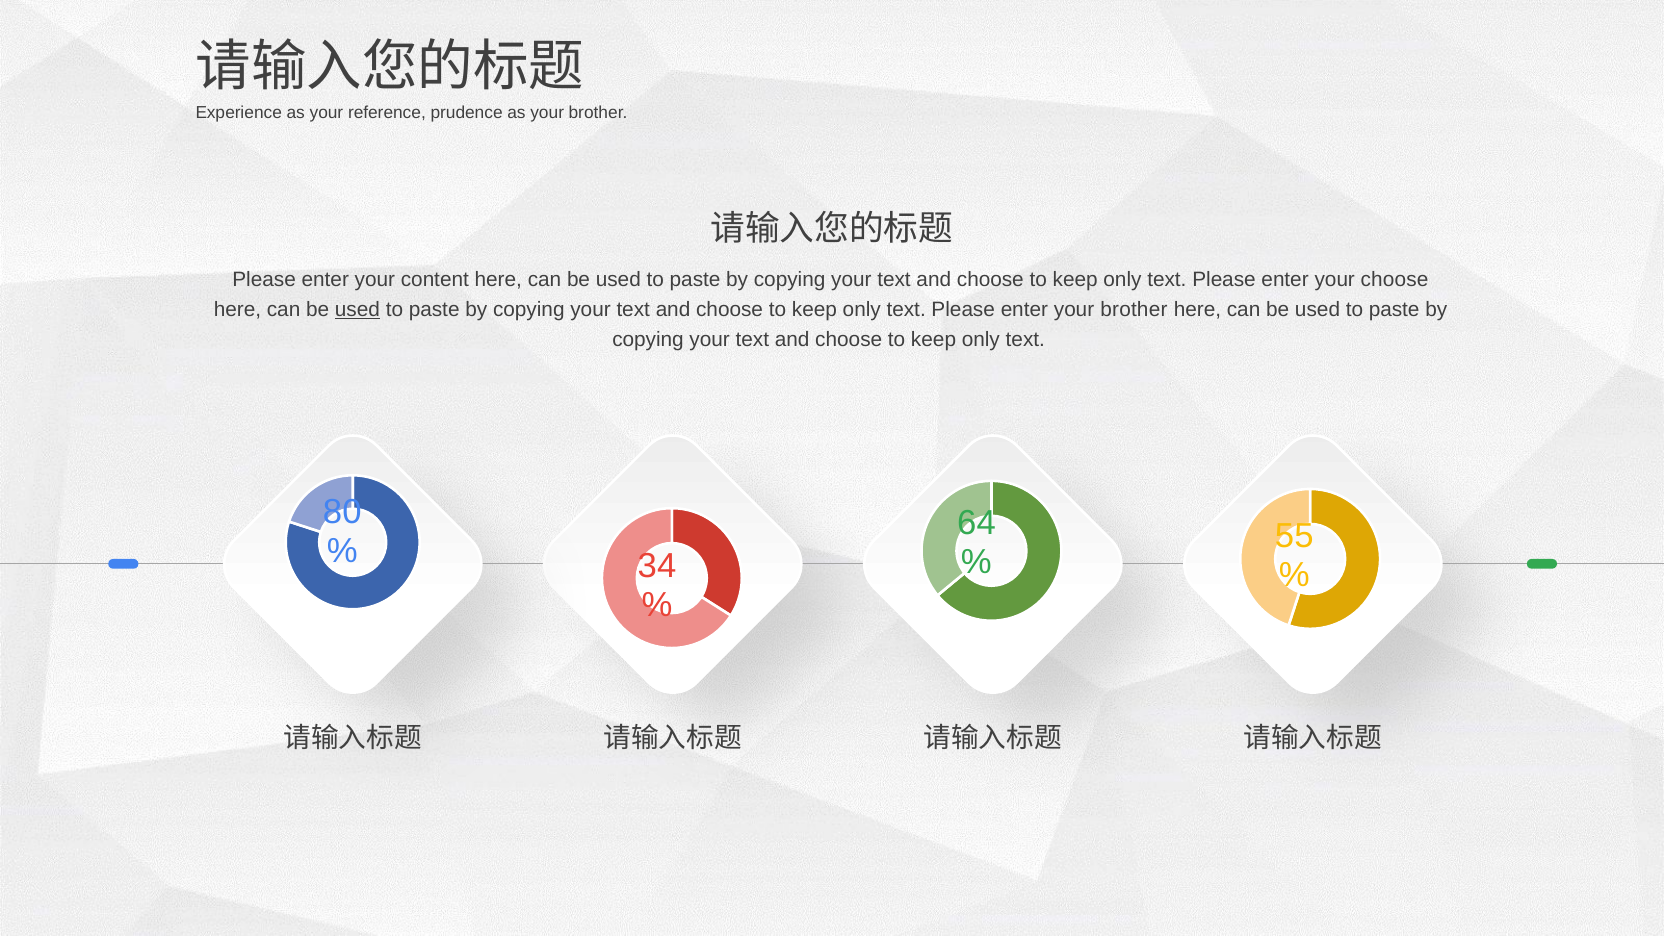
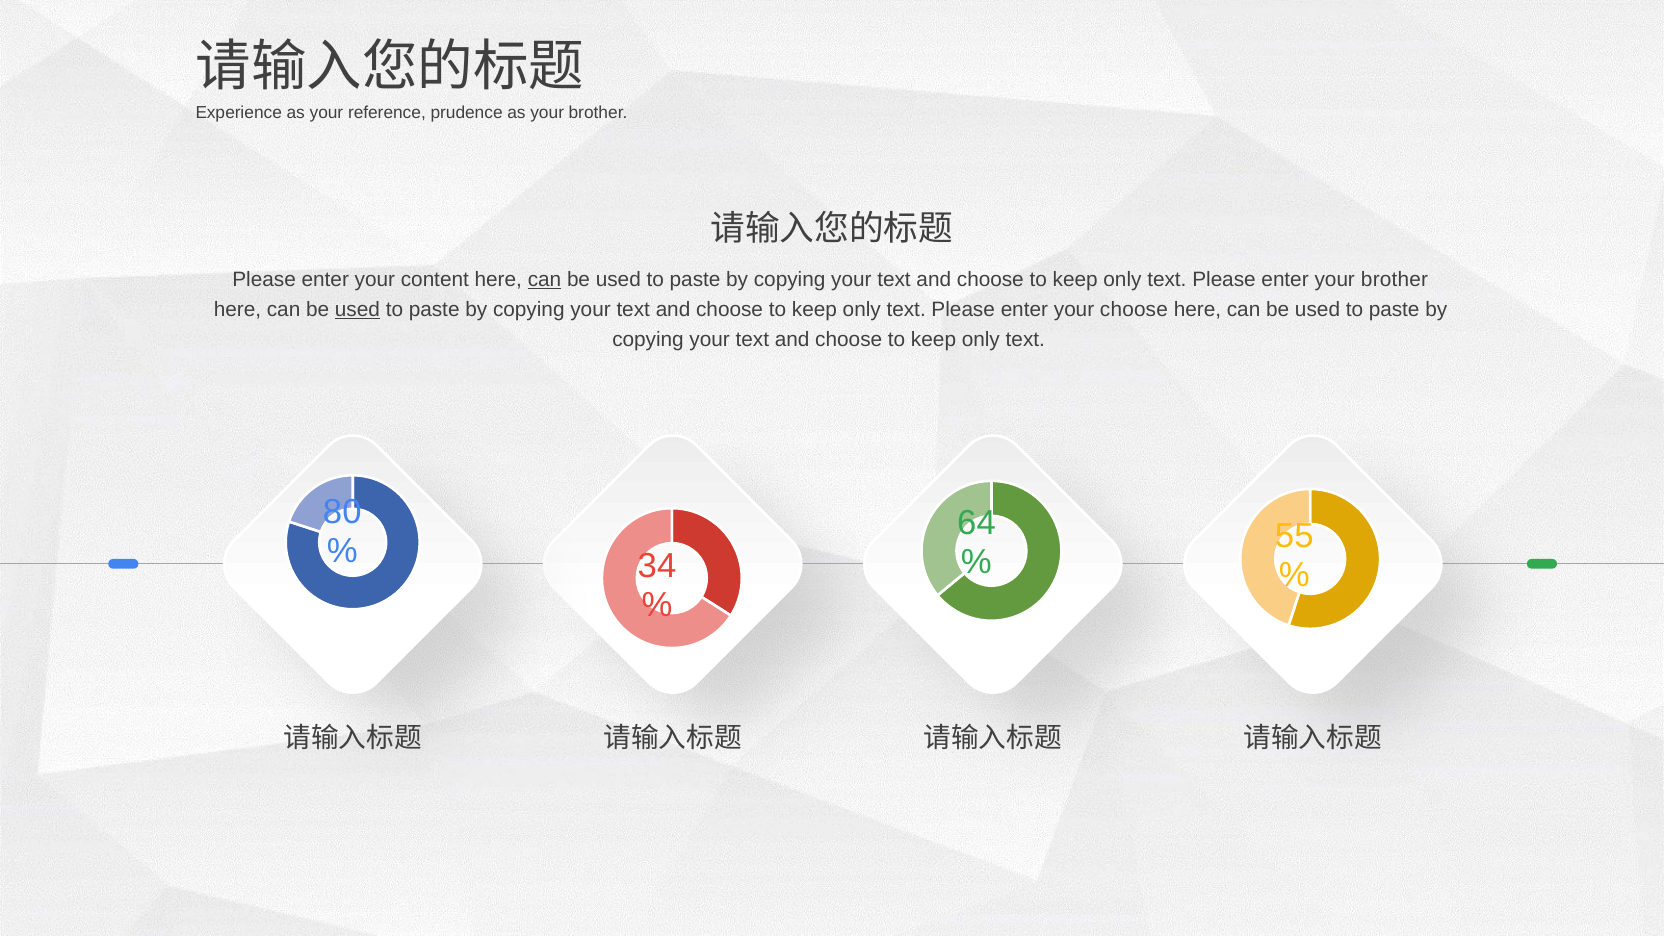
can underline: none -> present (545, 279)
enter your choose: choose -> brother (1395, 279)
enter your brother: brother -> choose (1134, 309)
